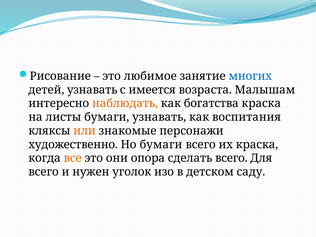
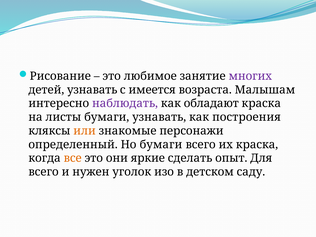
многих colour: blue -> purple (250, 76)
наблюдать colour: orange -> purple (125, 103)
богатства: богатства -> обладают (211, 103)
воспитания: воспитания -> построения (247, 117)
художественно: художественно -> определенный (73, 145)
опора: опора -> яркие (148, 158)
сделать всего: всего -> опыт (231, 158)
